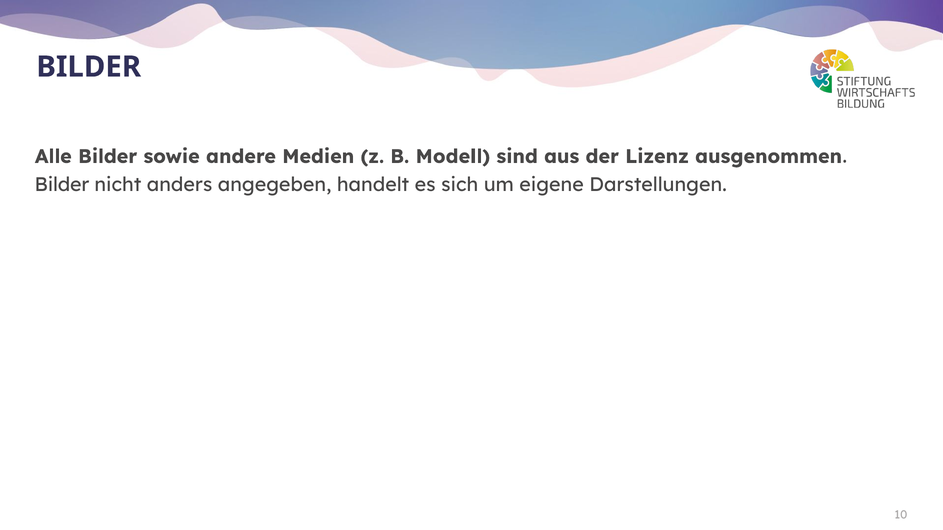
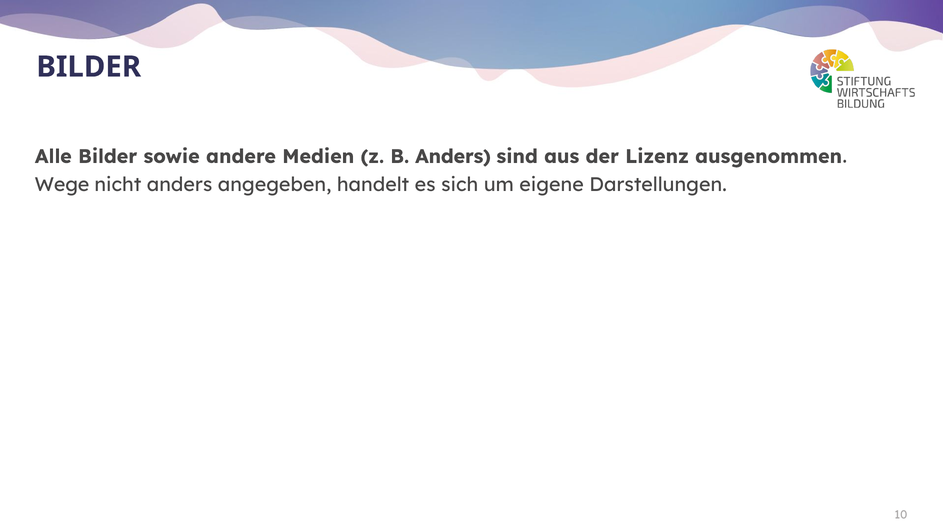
B Modell: Modell -> Anders (453, 157)
Bilder: Bilder -> Wege (62, 185)
